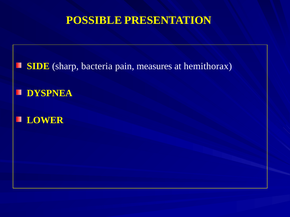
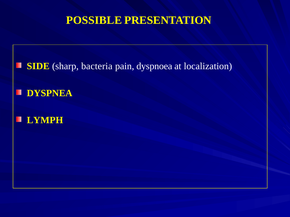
measures: measures -> dyspnoea (154, 66)
hemithorax: hemithorax -> localization (208, 66)
LOWER: LOWER -> LYMPH (45, 120)
